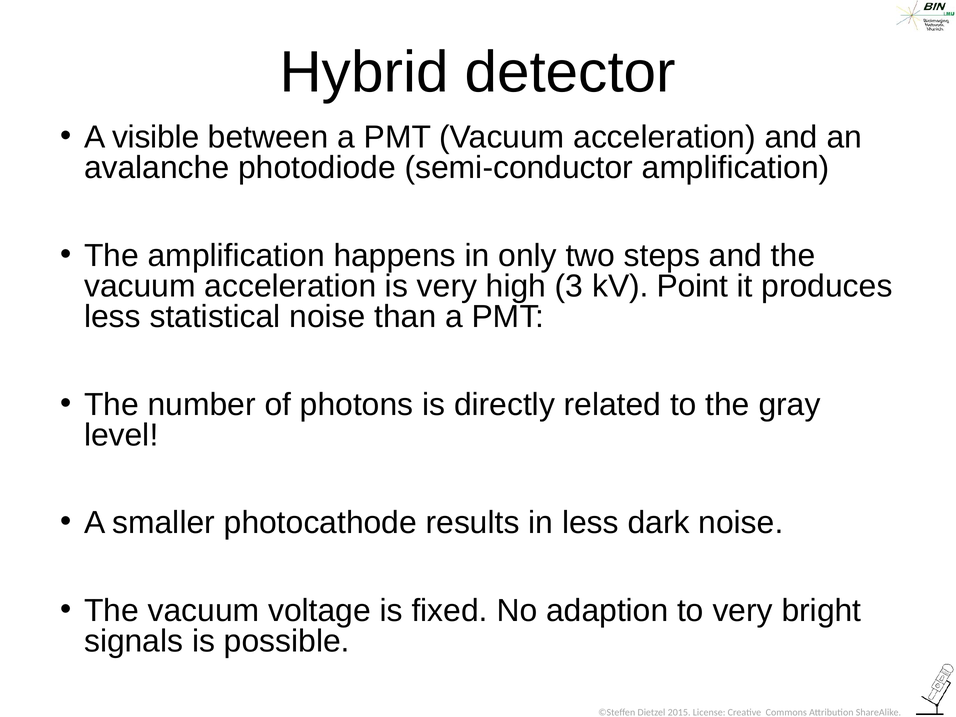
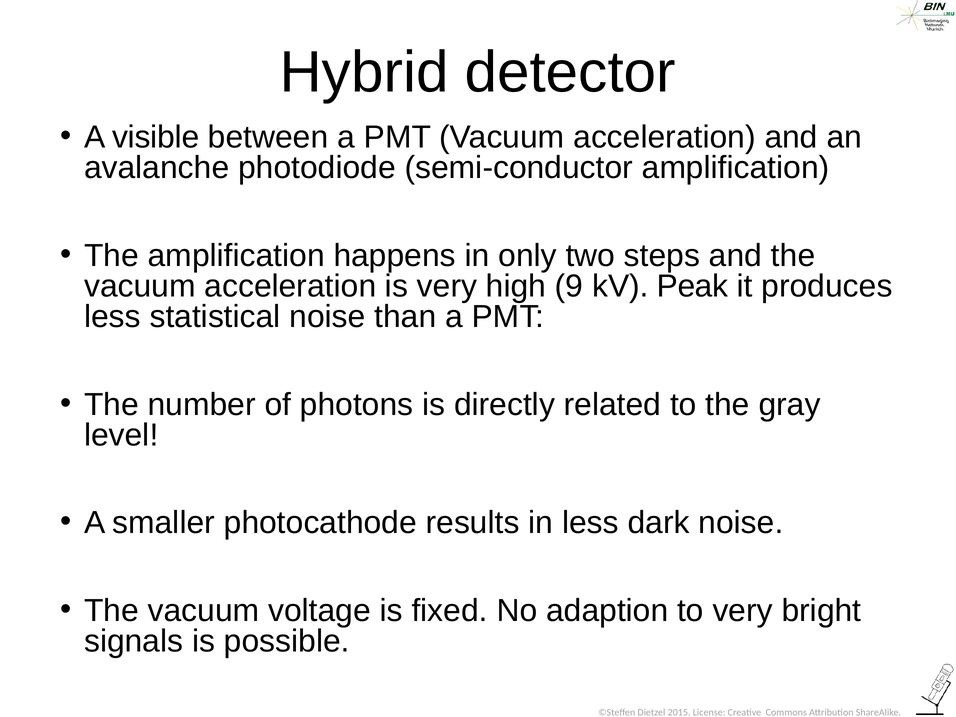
3: 3 -> 9 (569, 286)
Point: Point -> Peak (692, 286)
